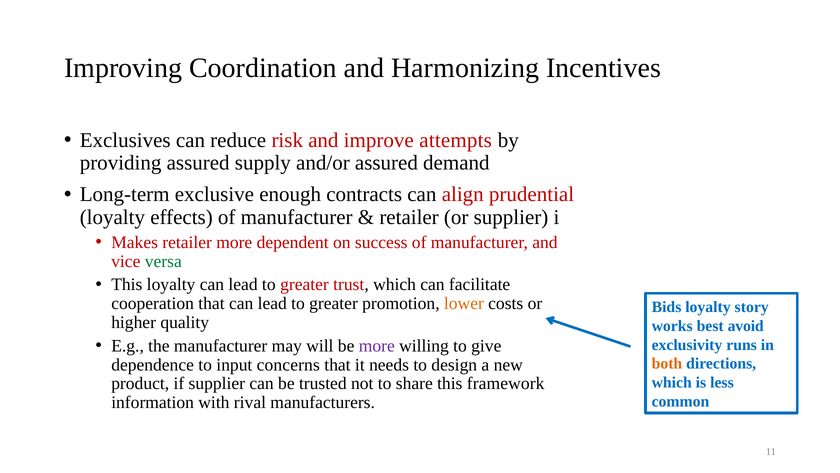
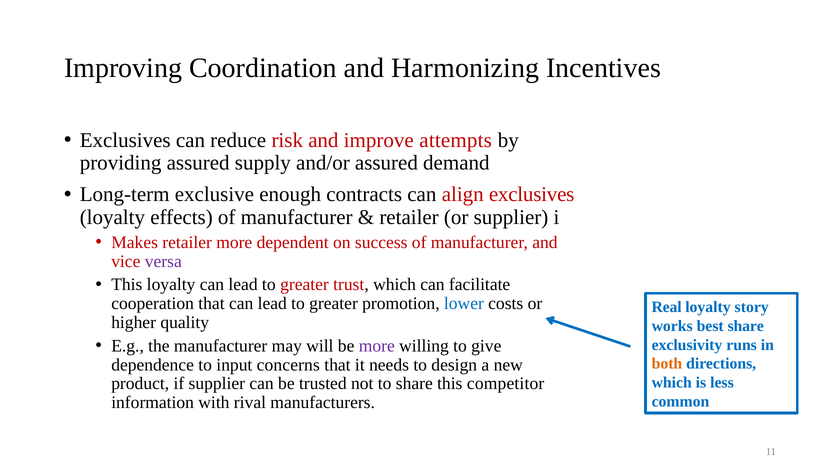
align prudential: prudential -> exclusives (532, 194)
versa colour: green -> purple (163, 261)
lower colour: orange -> blue (464, 303)
Bids: Bids -> Real (667, 307)
best avoid: avoid -> share (746, 326)
framework: framework -> competitor (506, 383)
